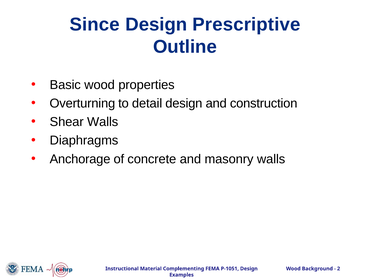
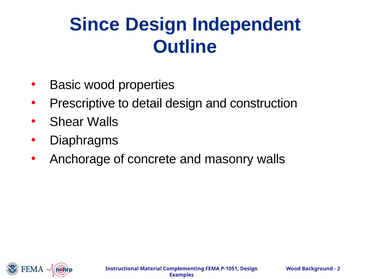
Prescriptive: Prescriptive -> Independent (247, 24)
Overturning: Overturning -> Prescriptive (82, 103)
